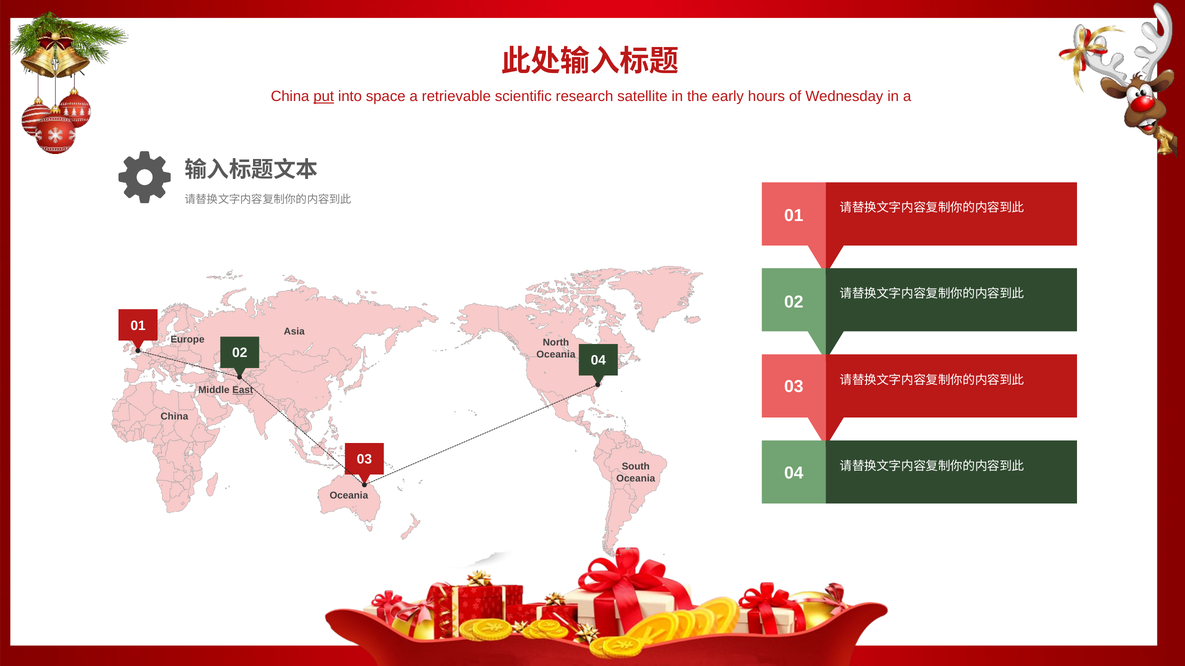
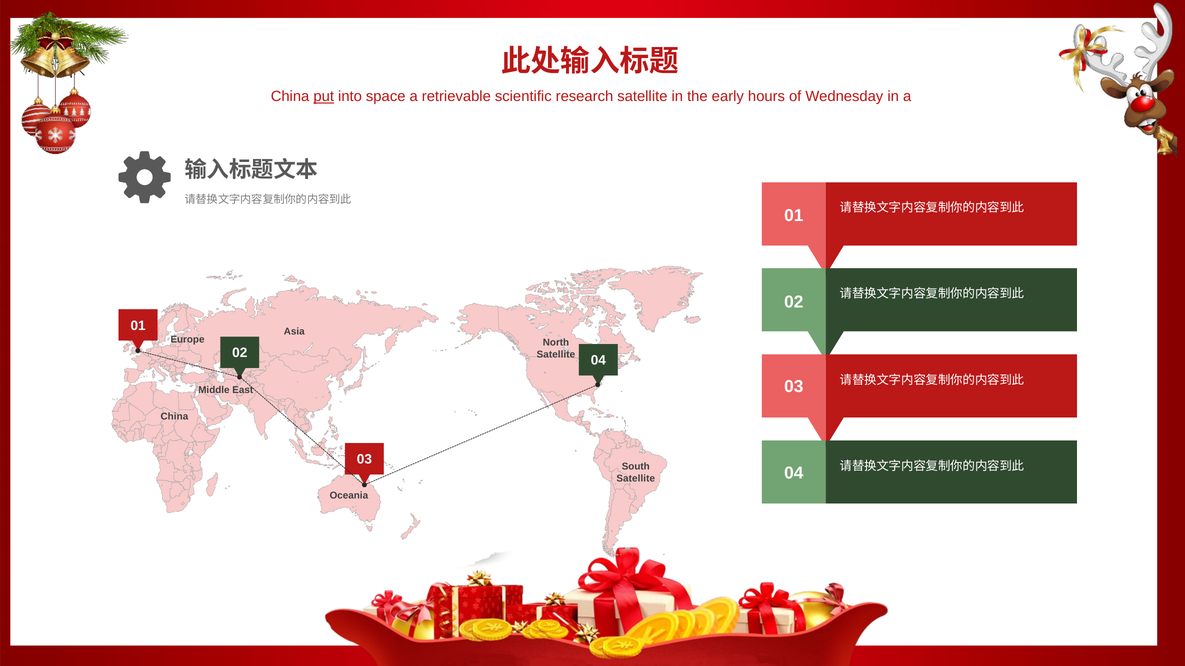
Oceania: Oceania -> Satellite (556, 355)
East underline: present -> none (243, 390)
Oceania: Oceania -> Satellite (636, 479)
